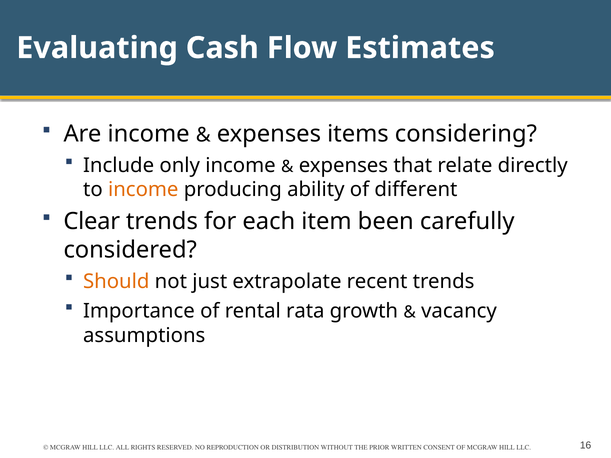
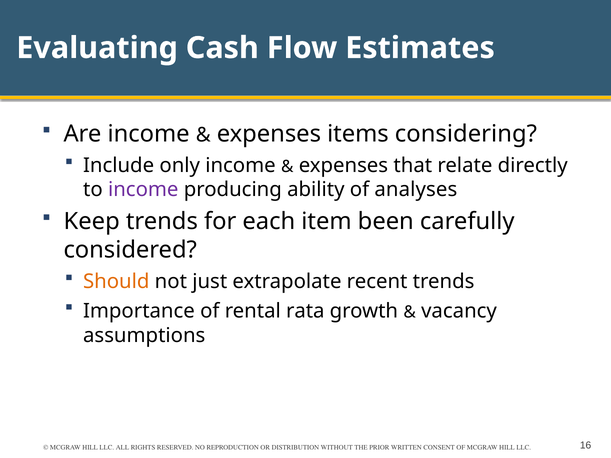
income colour: orange -> purple (143, 190)
different: different -> analyses (416, 190)
Clear: Clear -> Keep (92, 222)
